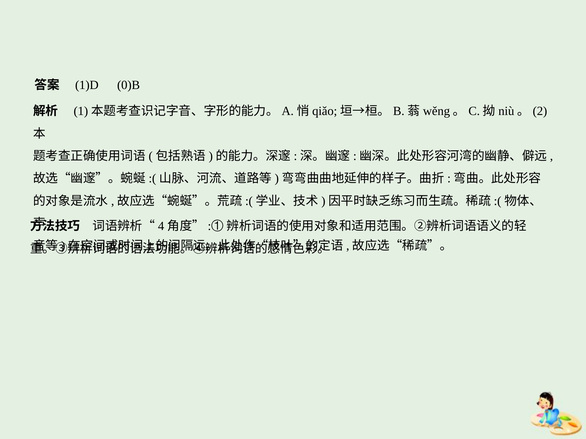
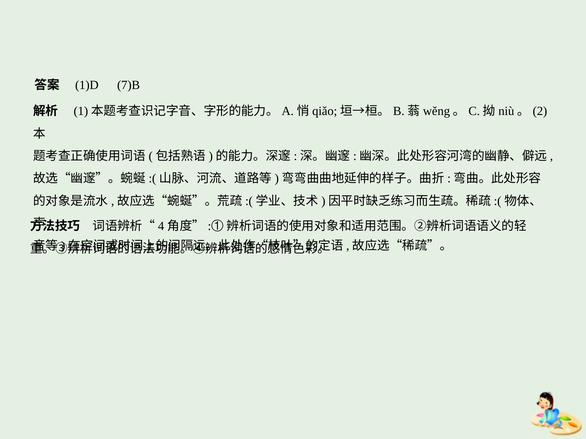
0)B: 0)B -> 7)B (129, 85)
